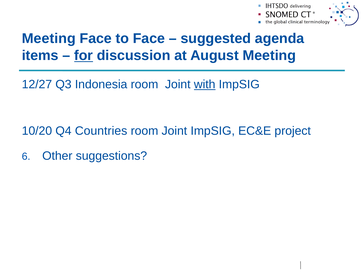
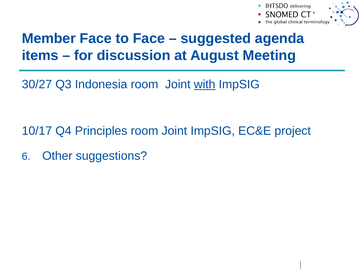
Meeting: Meeting -> Member (49, 39)
for underline: present -> none (84, 56)
12/27: 12/27 -> 30/27 (37, 84)
10/20: 10/20 -> 10/17 (37, 131)
Countries: Countries -> Principles (101, 131)
